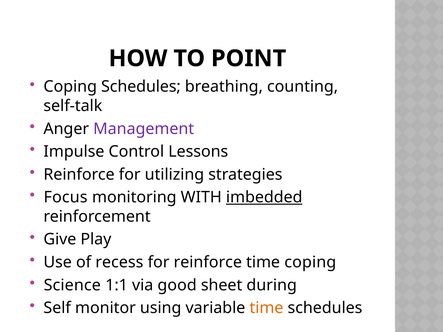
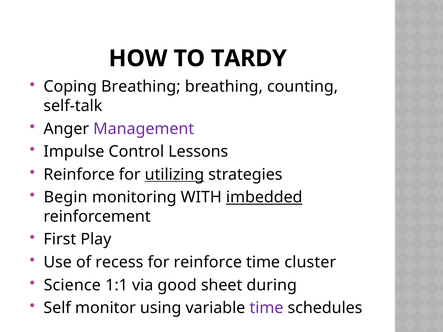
POINT: POINT -> TARDY (249, 59)
Coping Schedules: Schedules -> Breathing (141, 87)
utilizing underline: none -> present (174, 175)
Focus: Focus -> Begin (66, 197)
Give: Give -> First (60, 240)
time coping: coping -> cluster (310, 262)
time colour: orange -> purple (266, 308)
